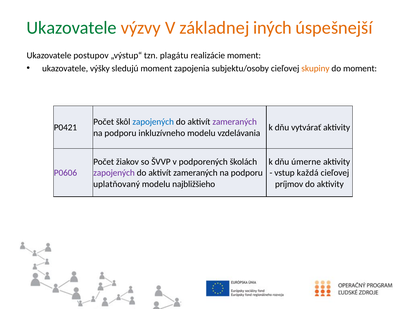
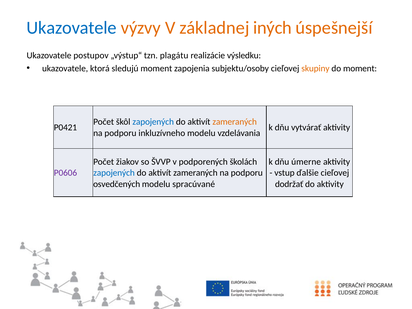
Ukazovatele colour: green -> blue (72, 28)
realizácie moment: moment -> výsledku (244, 56)
výšky: výšky -> ktorá (100, 68)
zameraných colour: purple -> orange (235, 122)
zapojených colour: purple -> blue (114, 173)
každá: každá -> ďalšie (308, 173)
uplatňovaný: uplatňovaný -> osvedčených (117, 184)
najbližšieho: najbližšieho -> spracúvané (194, 184)
príjmov: príjmov -> dodržať (289, 184)
